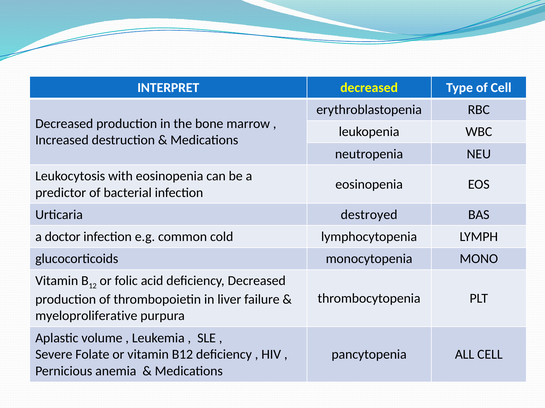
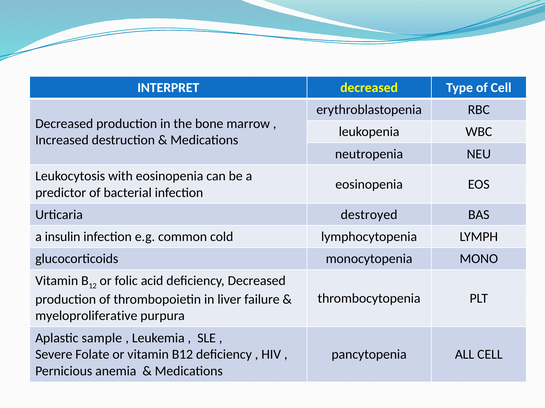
doctor: doctor -> insulin (63, 237)
volume: volume -> sample (102, 338)
